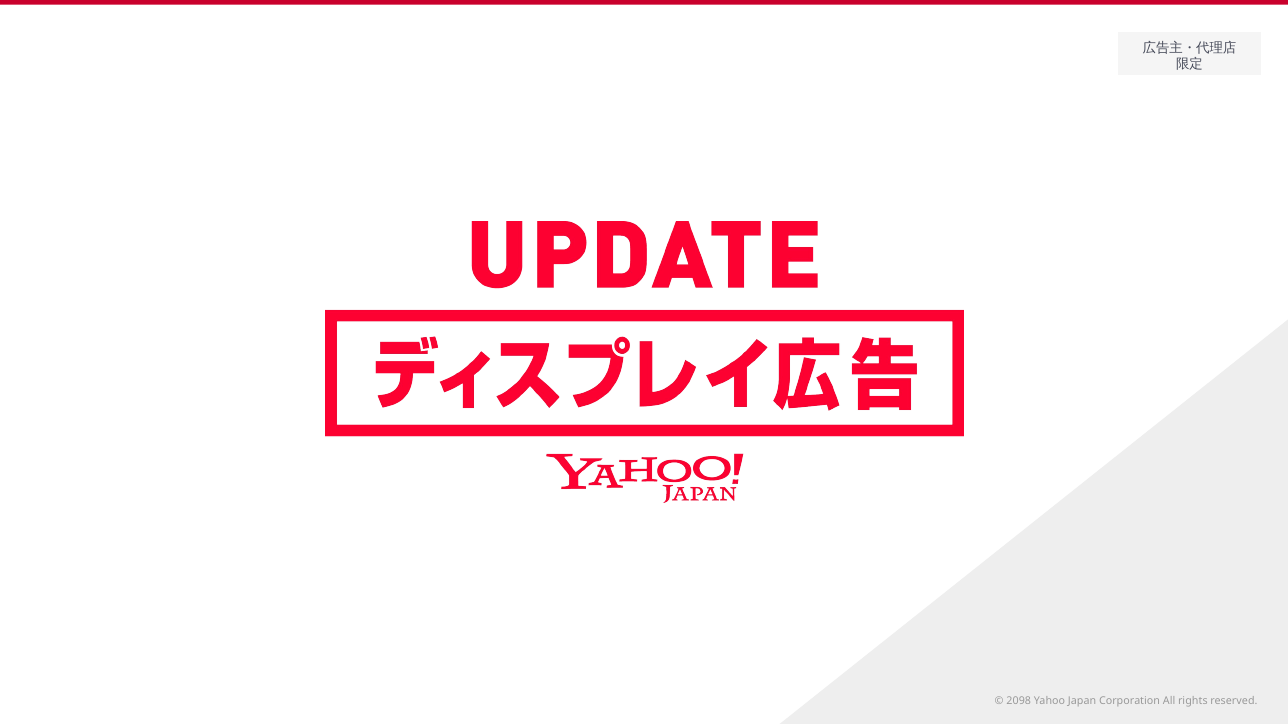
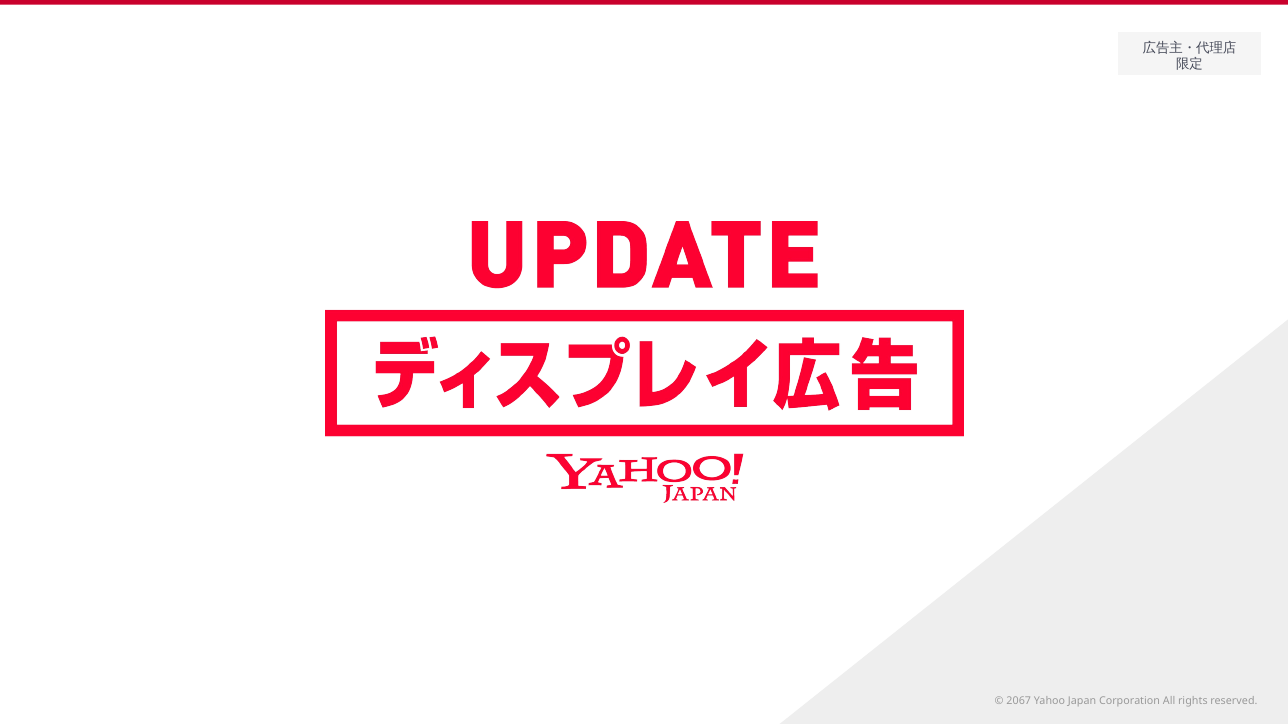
2098: 2098 -> 2067 (1019, 701)
